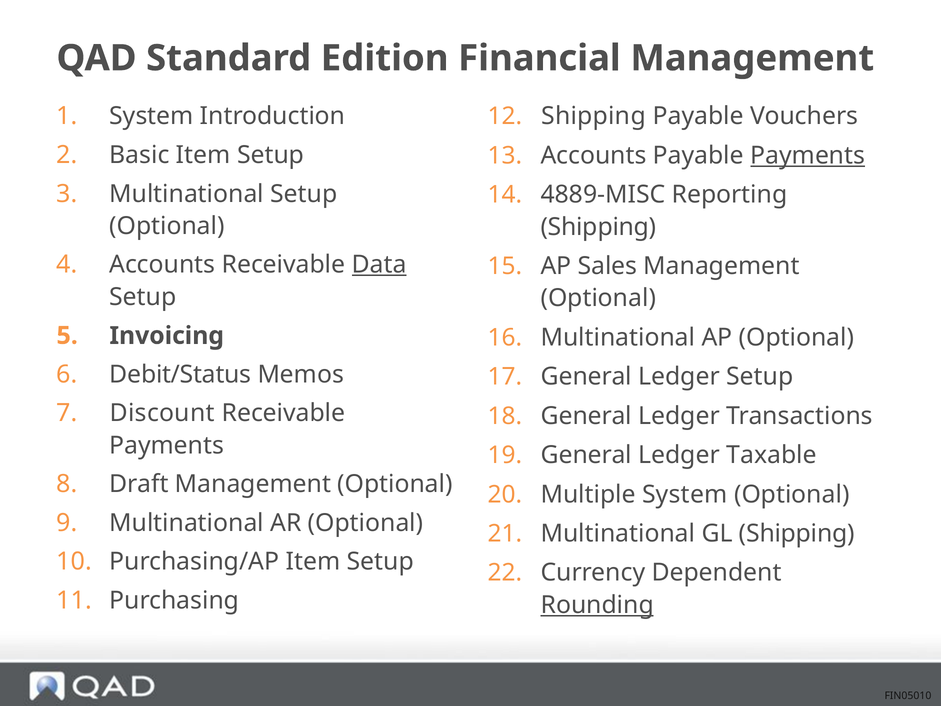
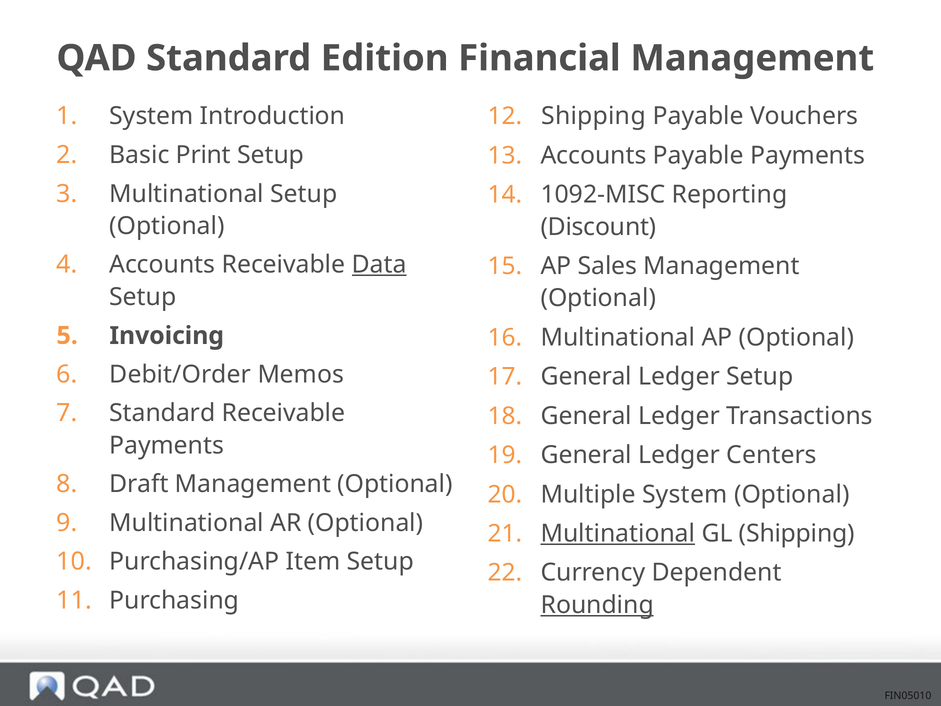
Basic Item: Item -> Print (203, 155)
Payments underline: present -> none (808, 155)
4889-MISC: 4889-MISC -> 1092-MISC (603, 195)
Shipping: Shipping -> Discount (598, 227)
Debit/Status: Debit/Status -> Debit/Order (180, 374)
Discount: Discount -> Standard (162, 413)
Taxable: Taxable -> Centers (772, 455)
Multinational underline: none -> present (618, 533)
